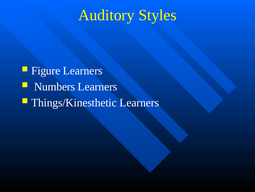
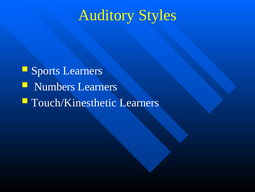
Figure: Figure -> Sports (46, 71)
Things/Kinesthetic: Things/Kinesthetic -> Touch/Kinesthetic (74, 102)
